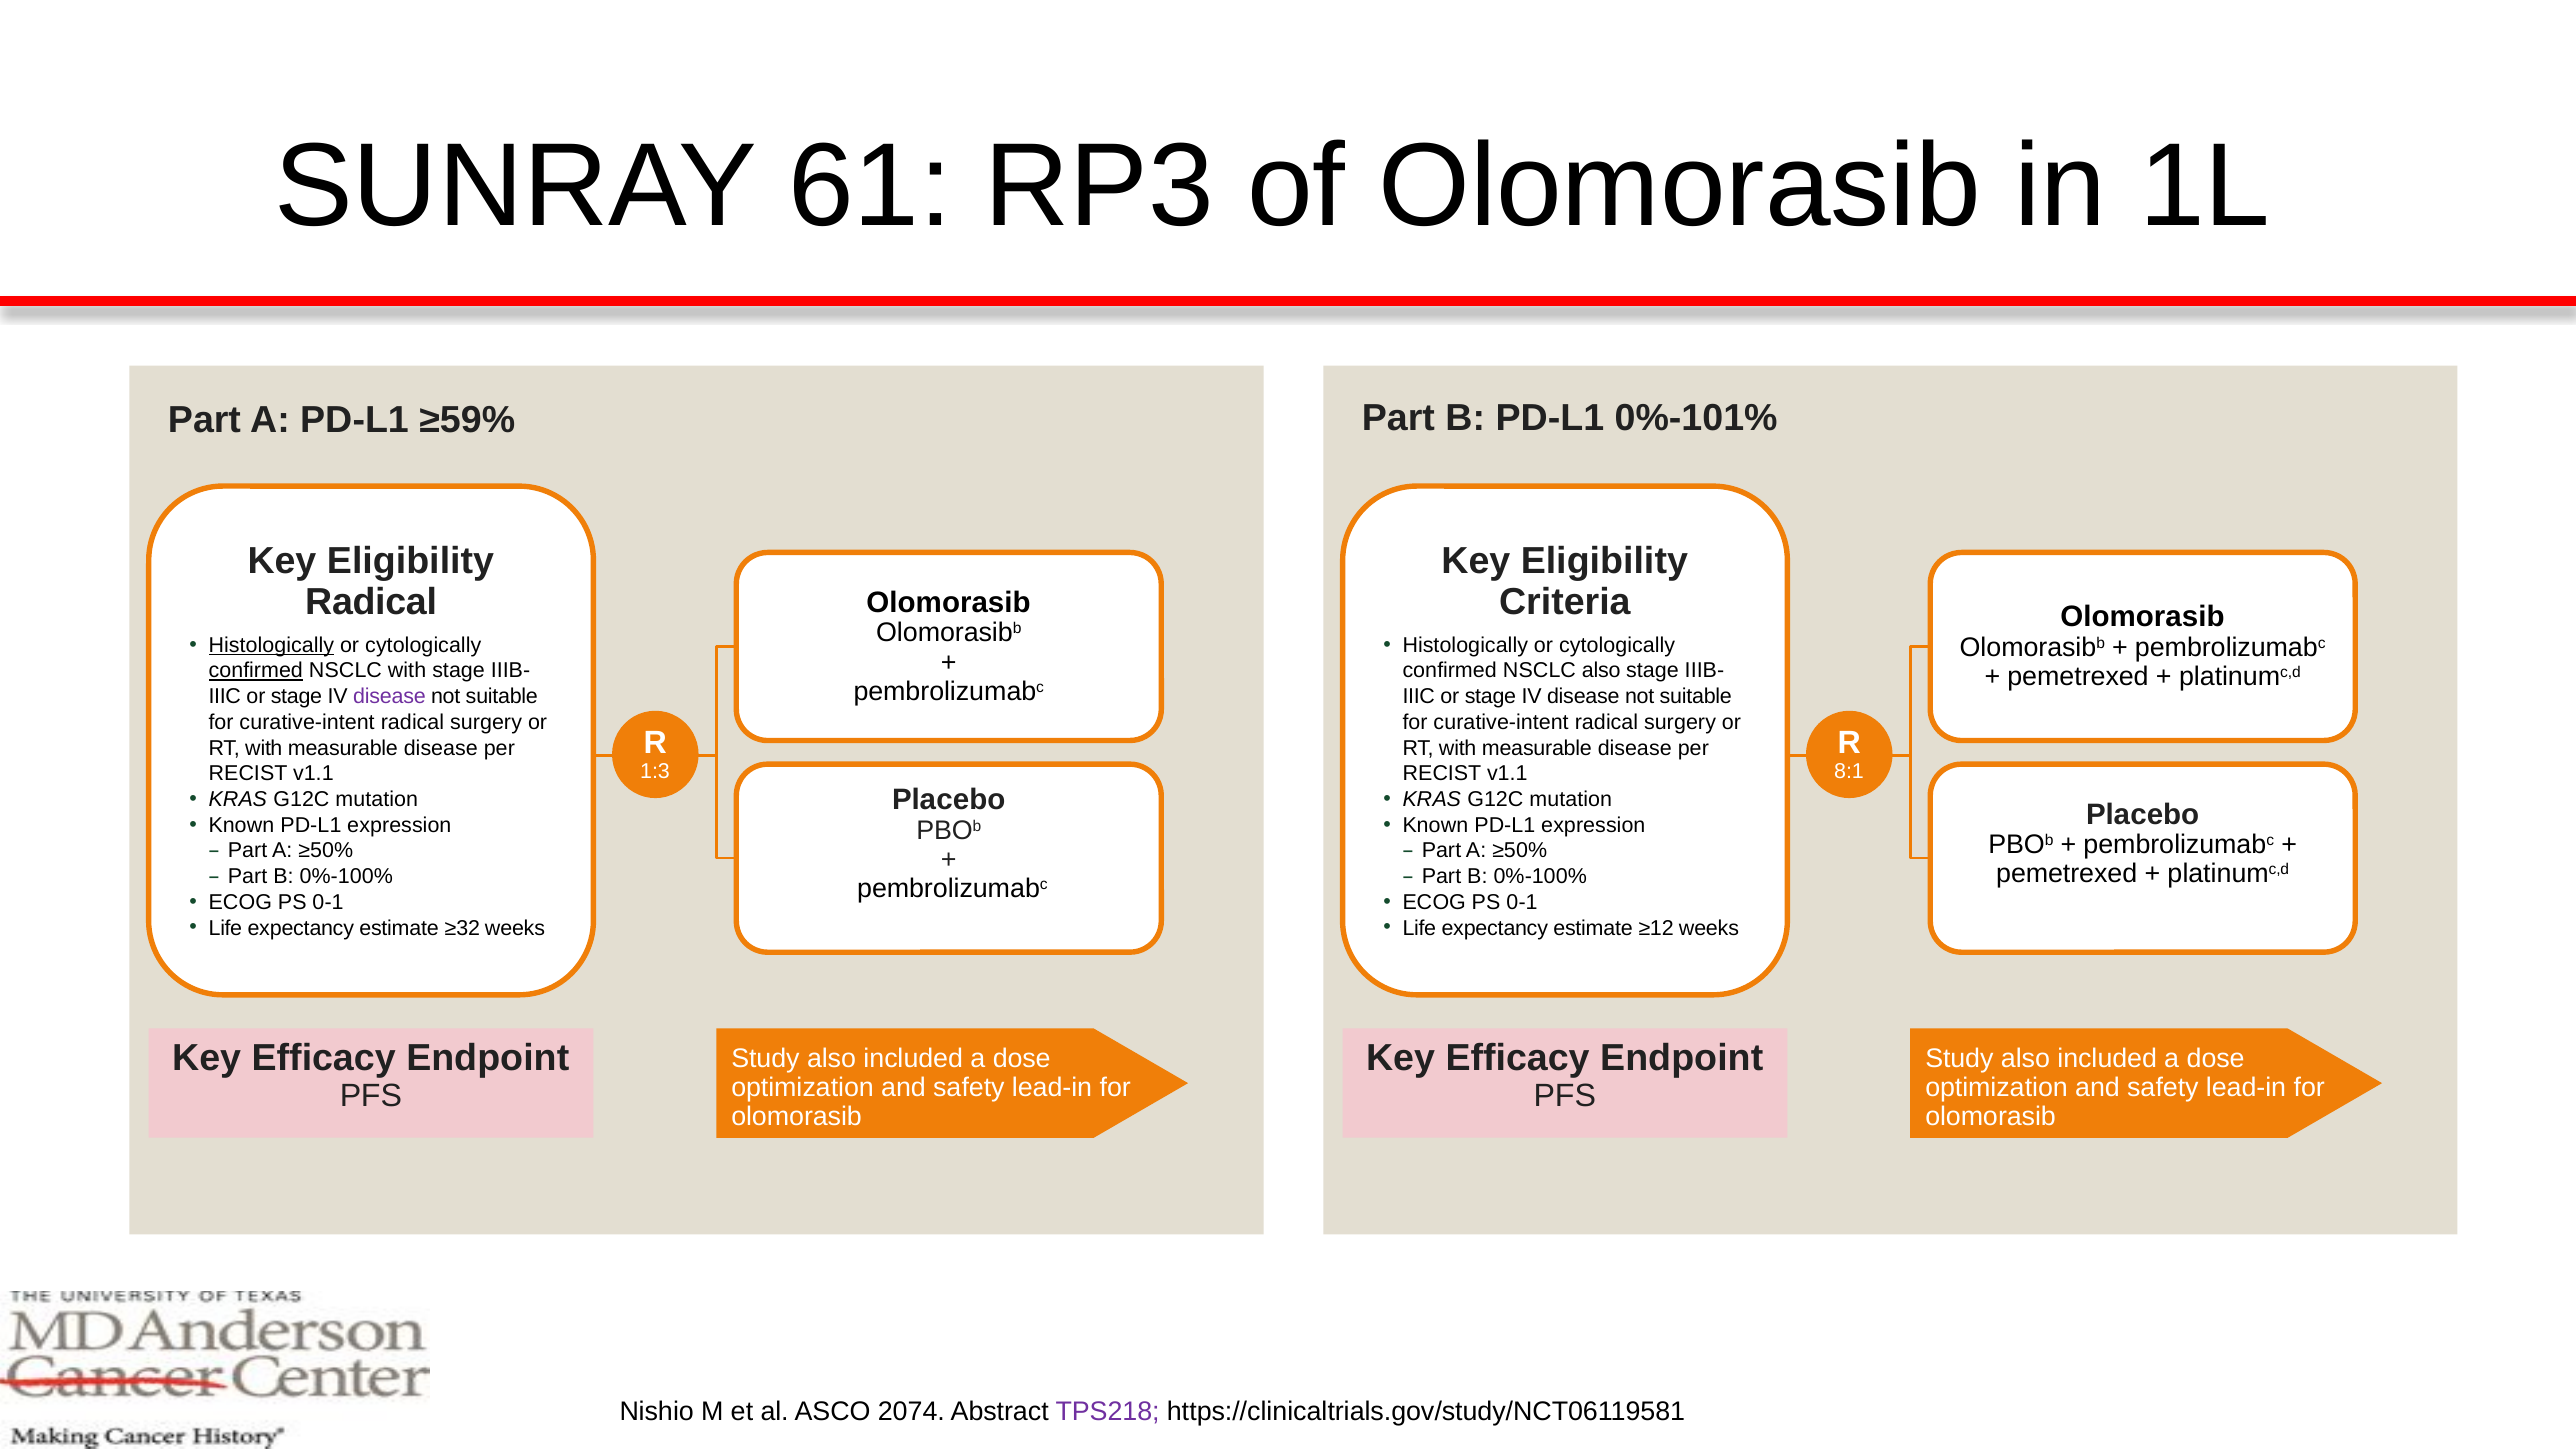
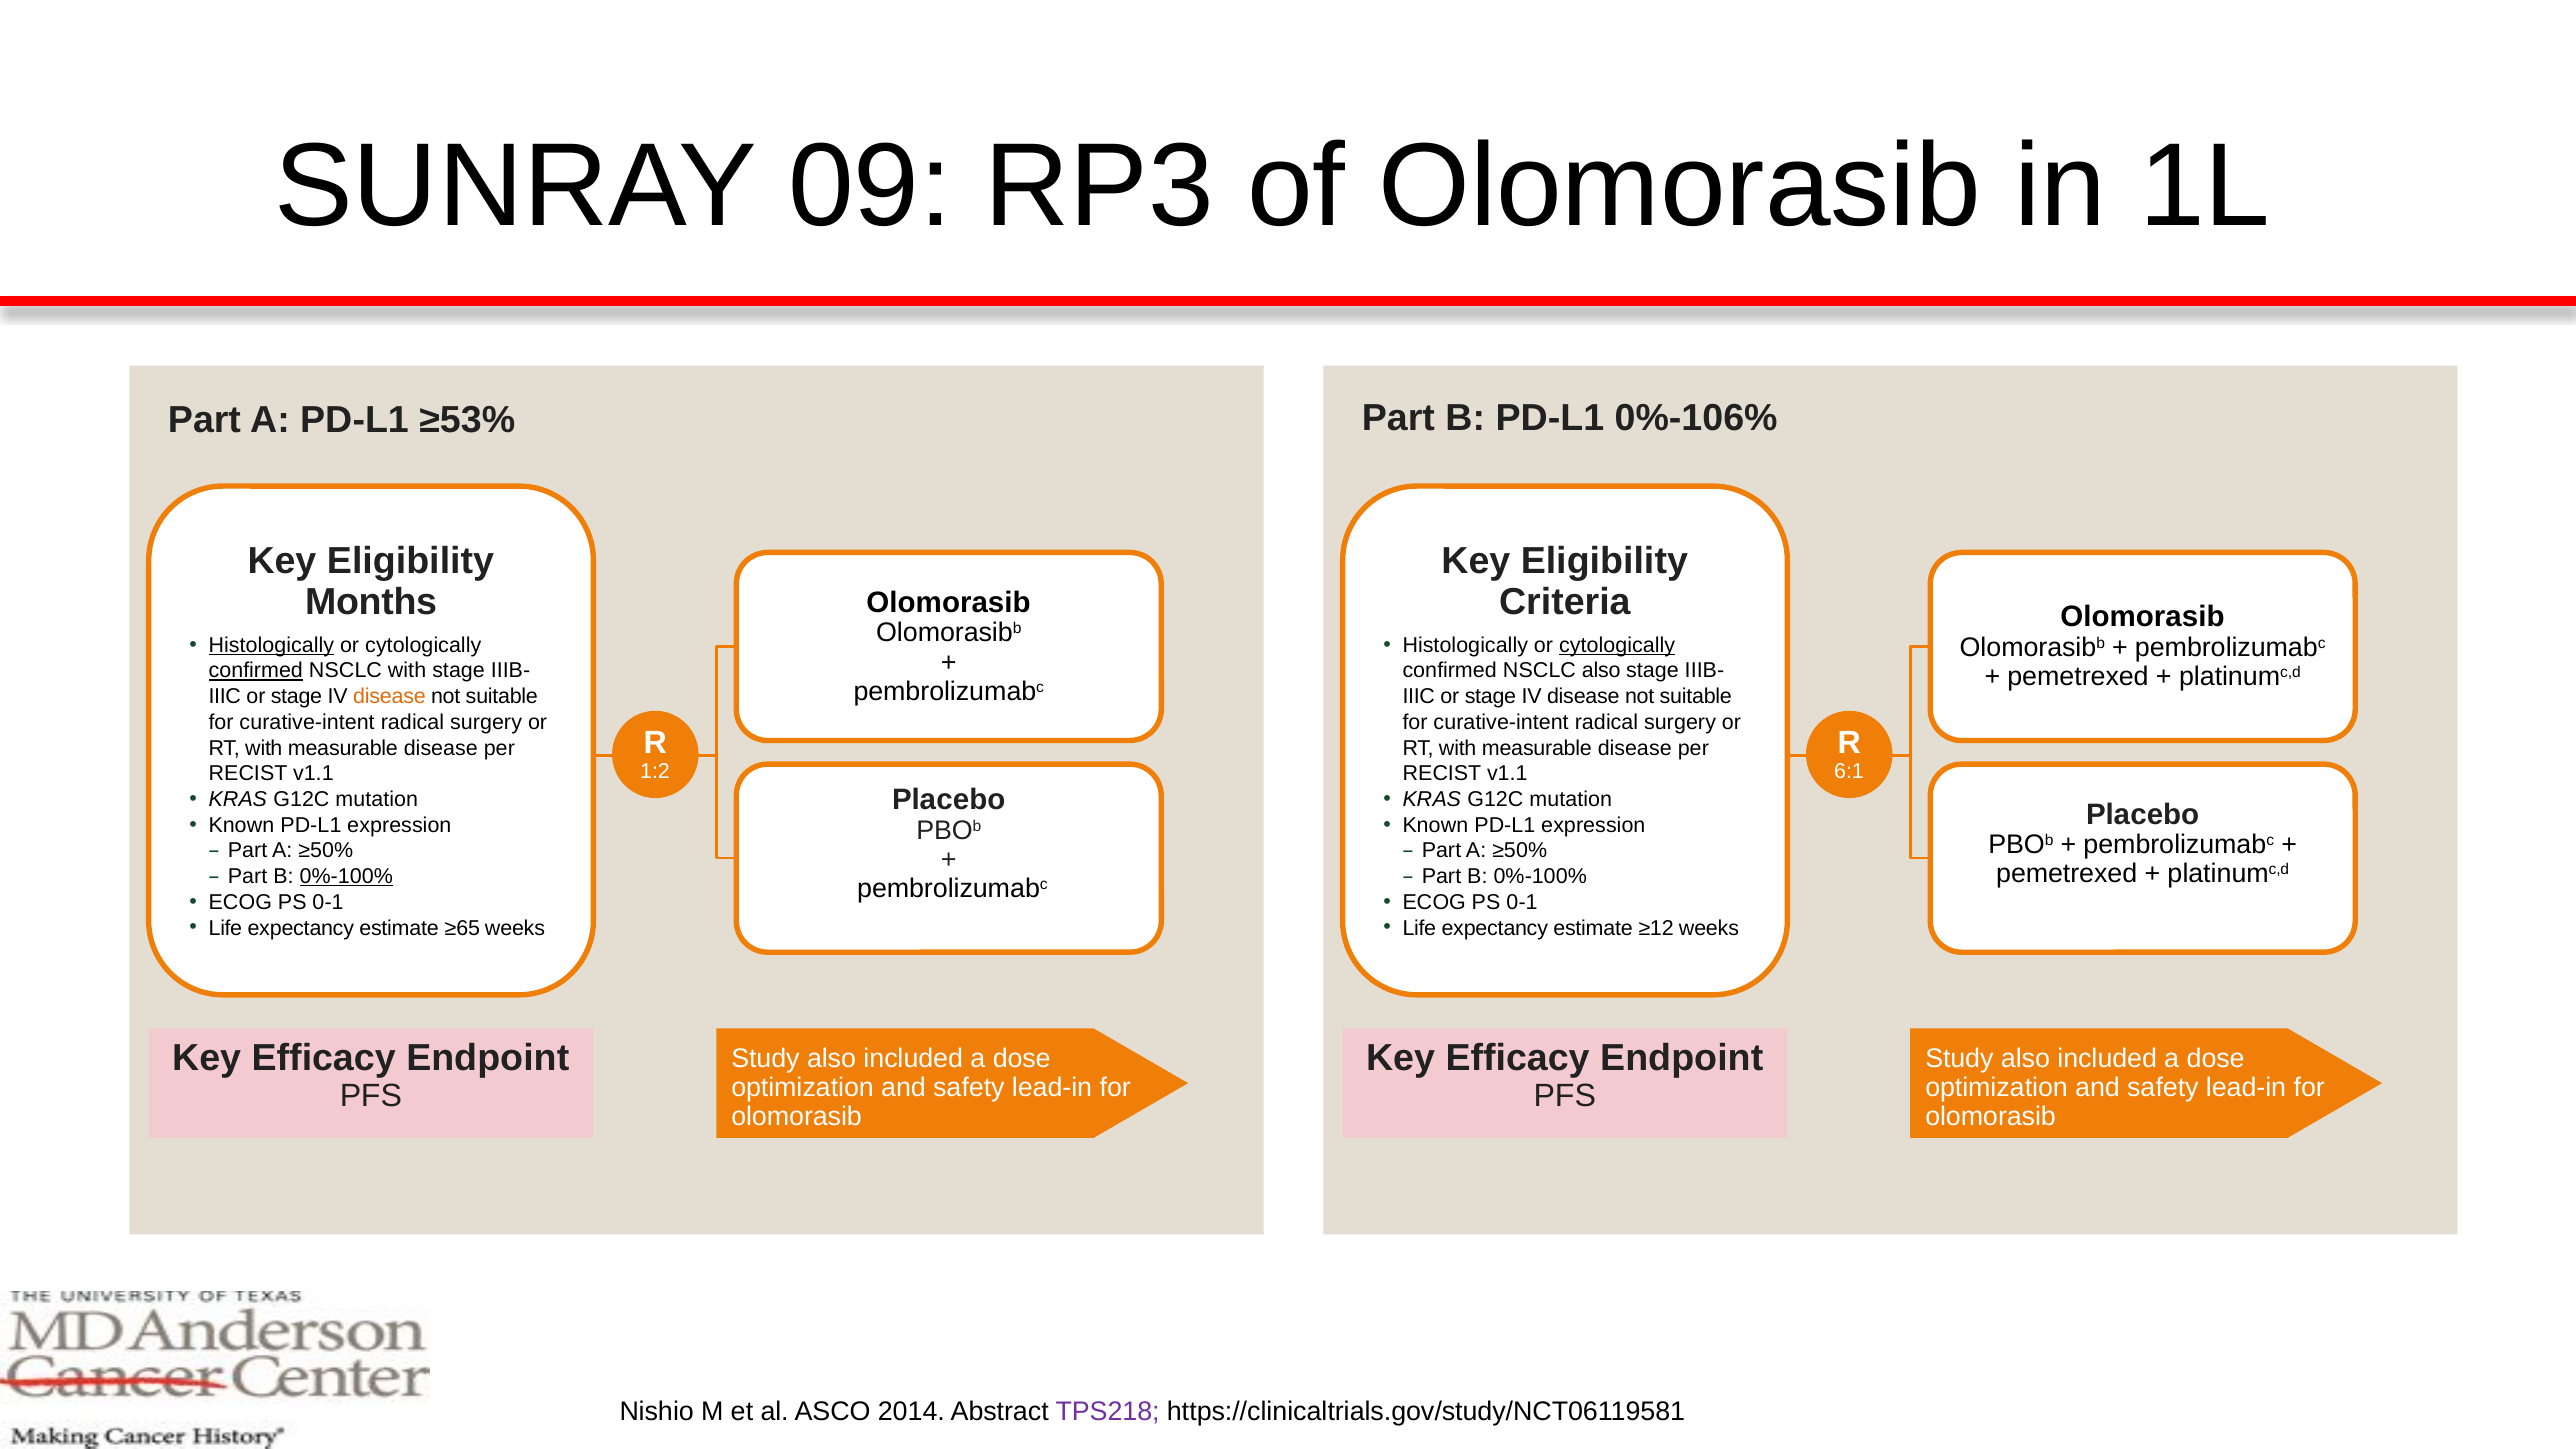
61: 61 -> 09 (870, 187)
0%-101%: 0%-101% -> 0%-106% (1696, 418)
≥59%: ≥59% -> ≥53% (467, 420)
Radical: Radical -> Months (371, 602)
cytologically underline: none -> present (1617, 645)
disease colour: purple -> orange (389, 697)
1:3: 1:3 -> 1:2 (655, 772)
8:1: 8:1 -> 6:1 (1849, 772)
0%-100% underline: none -> present (346, 877)
≥32: ≥32 -> ≥65 (462, 928)
2074: 2074 -> 2014 (911, 1411)
